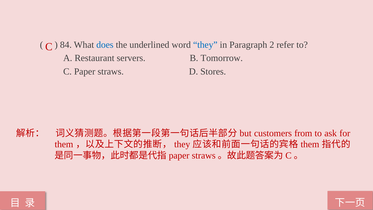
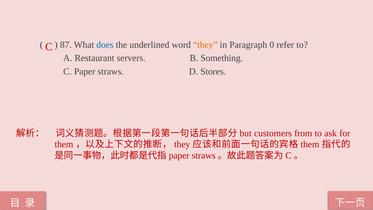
84: 84 -> 87 (66, 45)
they colour: blue -> orange (205, 45)
2: 2 -> 0 (272, 45)
Tomorrow: Tomorrow -> Something (222, 58)
